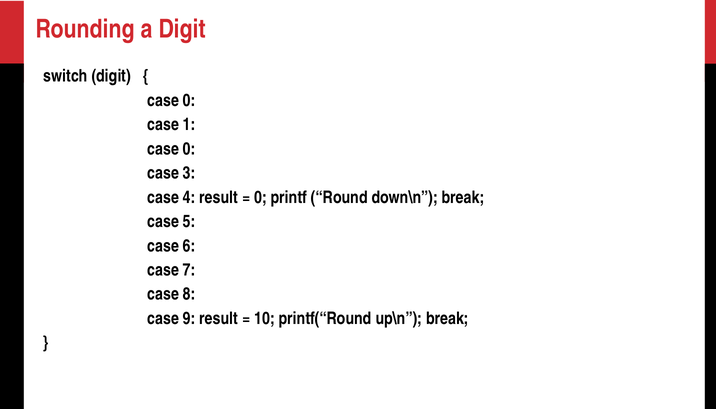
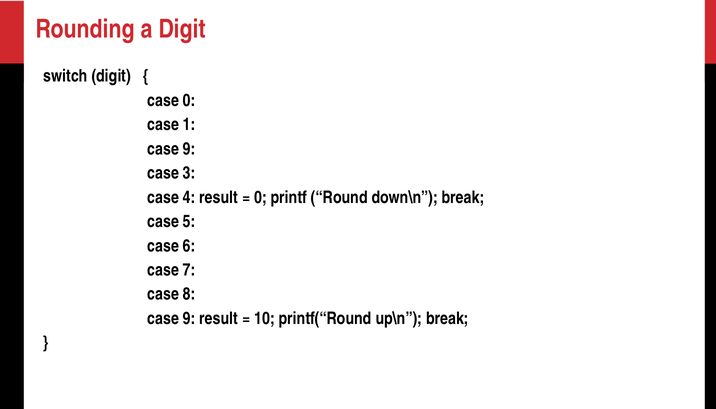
0: 0 -> 9 (189, 149)
